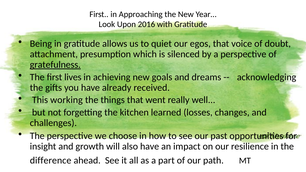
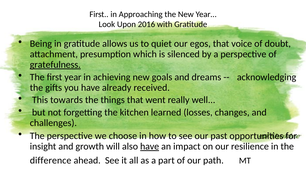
lives: lives -> year (73, 77)
working: working -> towards (67, 100)
have underline: none -> present (150, 147)
